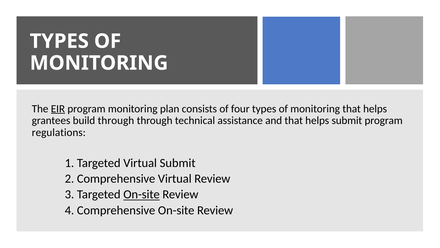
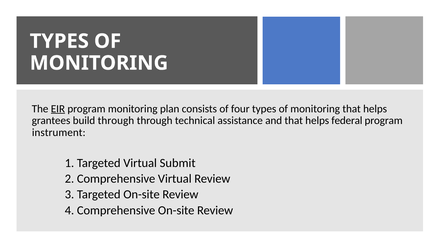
helps submit: submit -> federal (347, 120)
regulations: regulations -> instrument (59, 132)
On-site underline: present -> none (142, 194)
